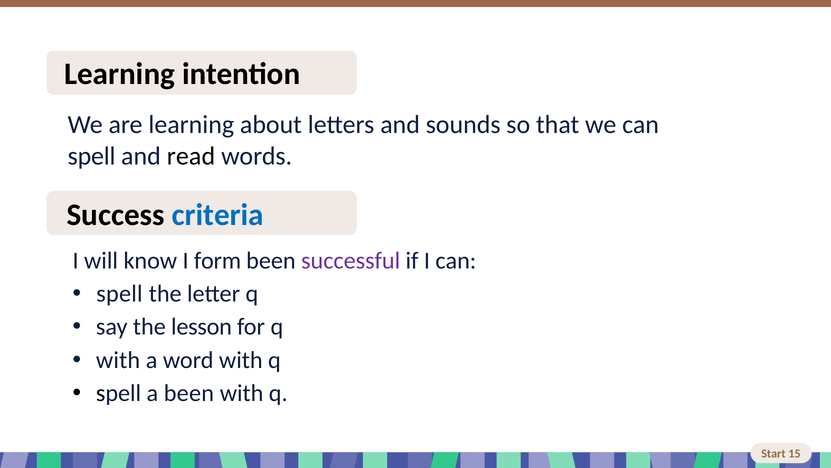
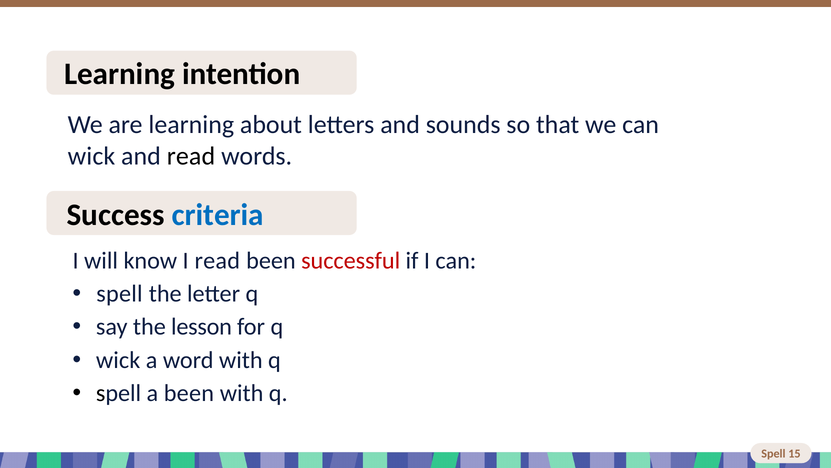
spell: spell -> wick (91, 156)
I form: form -> read (217, 260)
successful colour: purple -> red (351, 260)
with: with -> wick (118, 360)
Start: Start -> Spell (773, 453)
